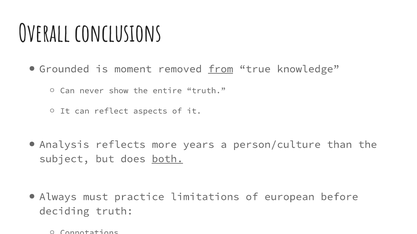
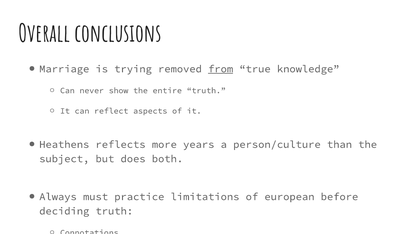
Grounded: Grounded -> Marriage (64, 69)
moment: moment -> trying (133, 69)
Analysis: Analysis -> Heathens (64, 145)
both underline: present -> none (167, 159)
